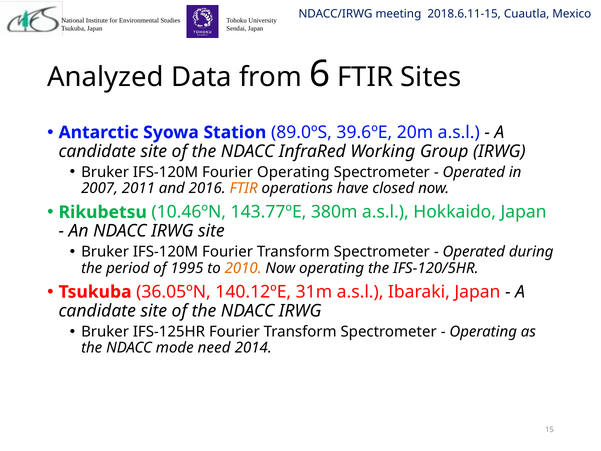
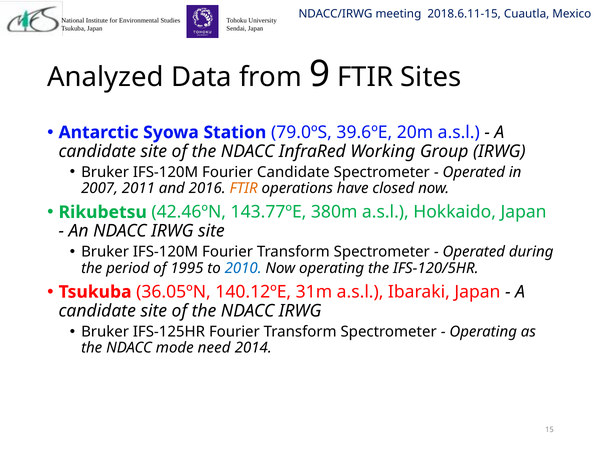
6: 6 -> 9 (320, 74)
89.0ºS: 89.0ºS -> 79.0ºS (301, 132)
Fourier Operating: Operating -> Candidate (293, 172)
10.46ºN: 10.46ºN -> 42.46ºN (189, 212)
2010 colour: orange -> blue (243, 268)
